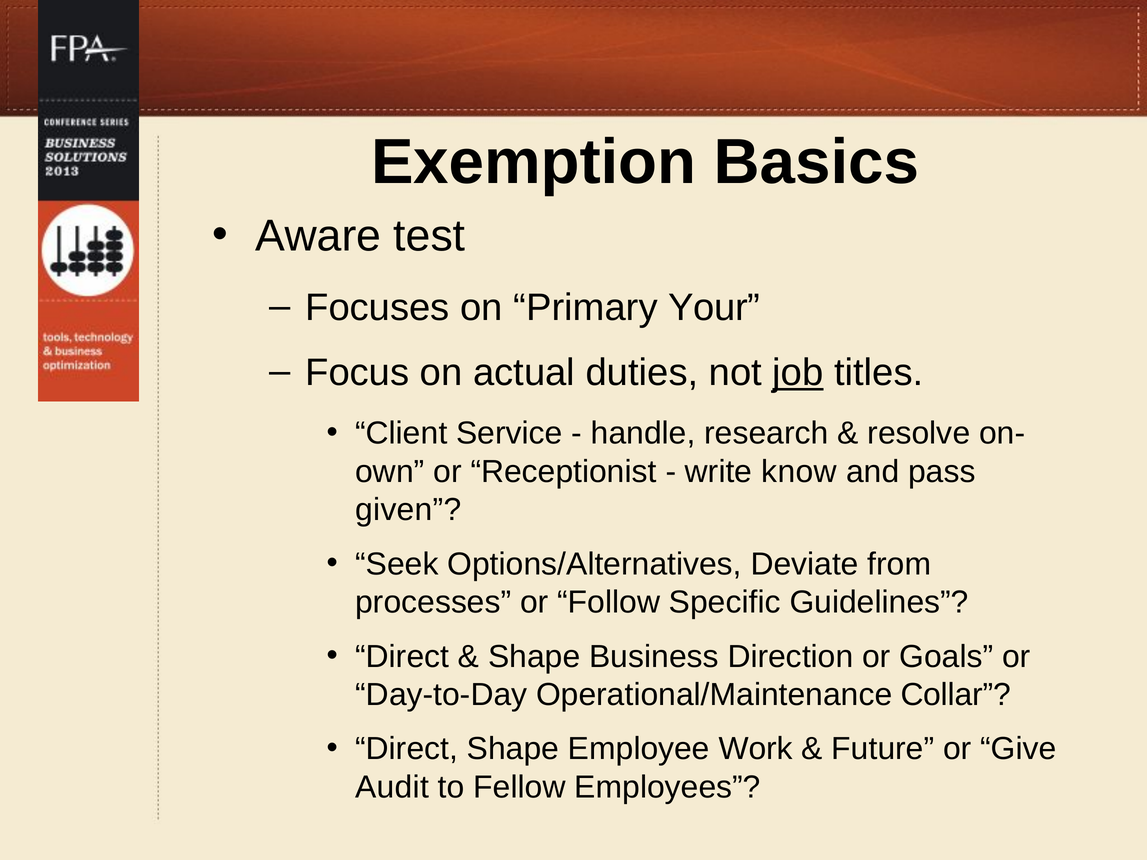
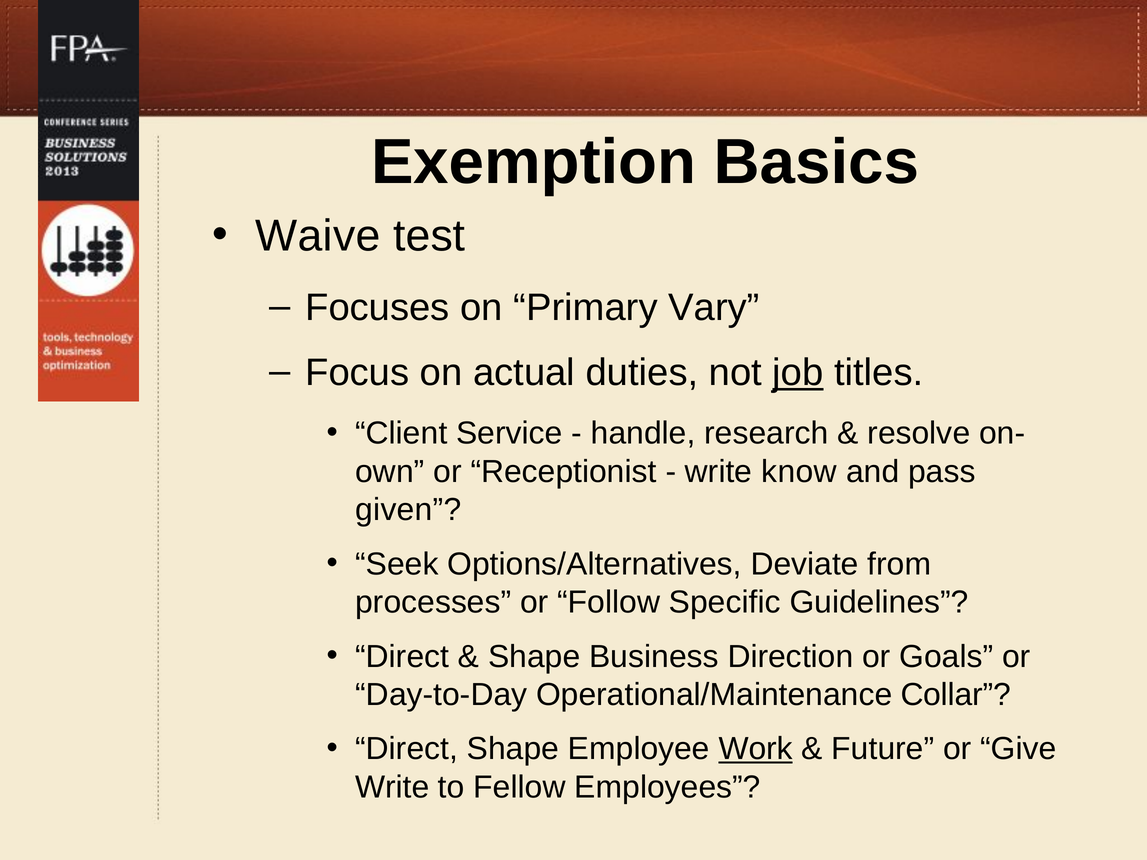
Aware: Aware -> Waive (318, 236)
Your: Your -> Vary (714, 308)
Work underline: none -> present (756, 749)
Audit: Audit -> Write (392, 787)
